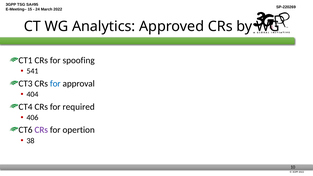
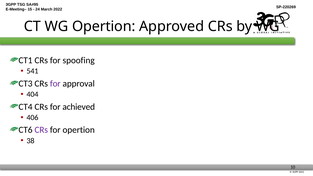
WG Analytics: Analytics -> Opertion (104, 26)
for colour: blue -> purple (55, 84)
required: required -> achieved (79, 107)
